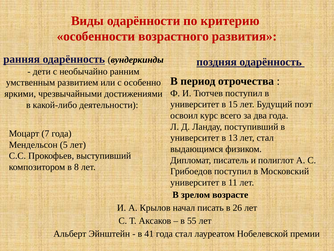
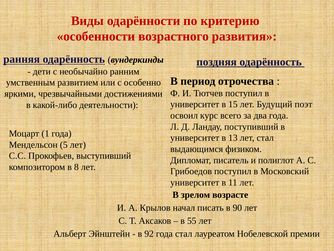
7: 7 -> 1 (45, 133)
26: 26 -> 90 (237, 207)
41: 41 -> 92 (149, 233)
